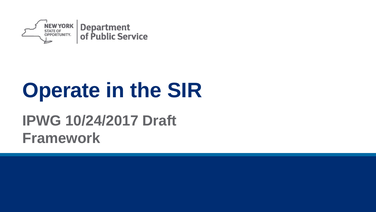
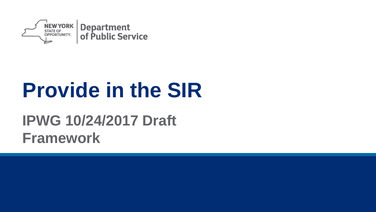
Operate: Operate -> Provide (61, 90)
